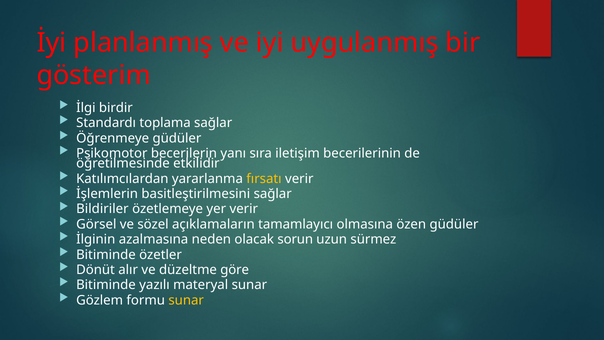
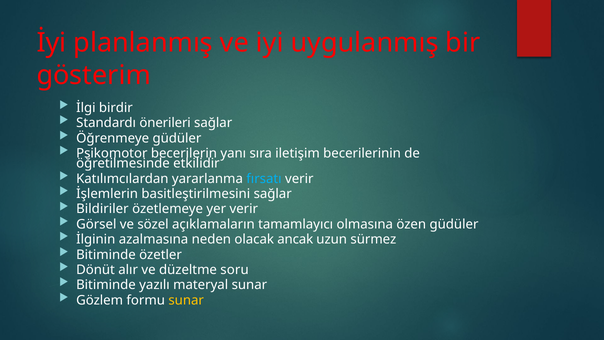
toplama: toplama -> önerileri (165, 123)
fırsatı colour: yellow -> light blue (264, 179)
sorun: sorun -> ancak (295, 239)
göre: göre -> soru (235, 270)
